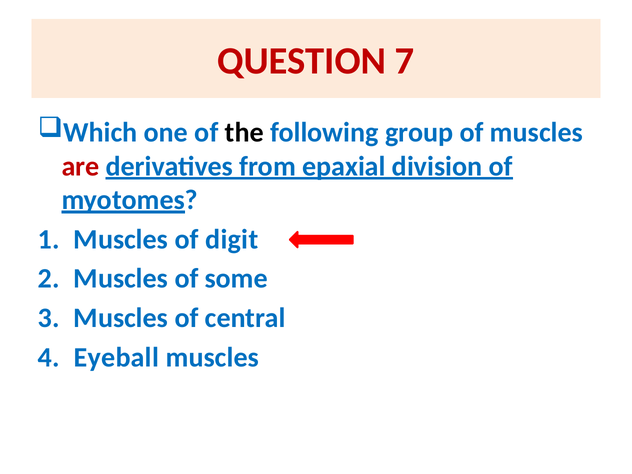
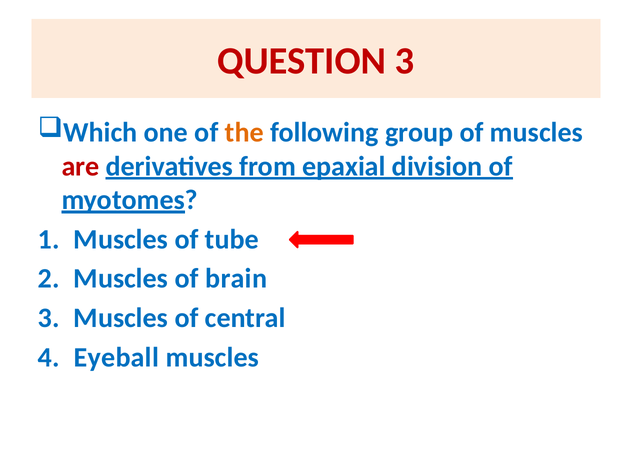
QUESTION 7: 7 -> 3 (405, 61)
the colour: black -> orange (244, 133)
digit: digit -> tube (232, 239)
some: some -> brain (236, 279)
